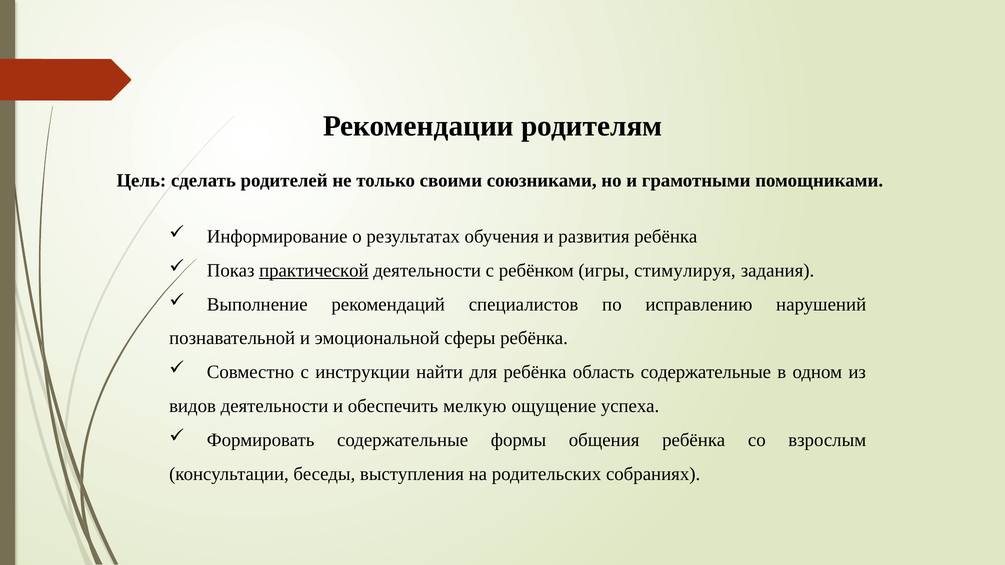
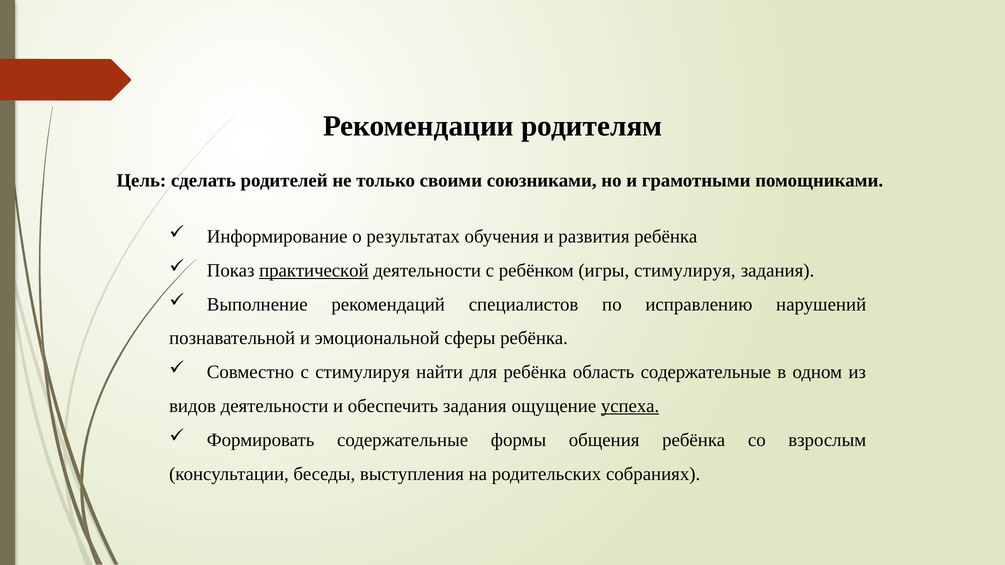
с инструкции: инструкции -> стимулируя (363, 372)
обеспечить мелкую: мелкую -> задания (475, 406)
успеха underline: none -> present (630, 406)
